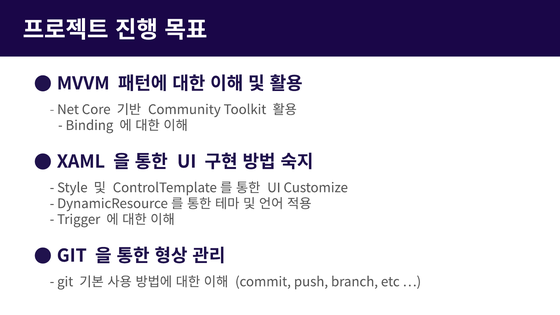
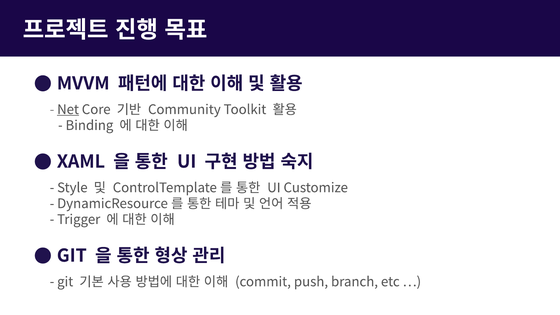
Net underline: none -> present (68, 110)
